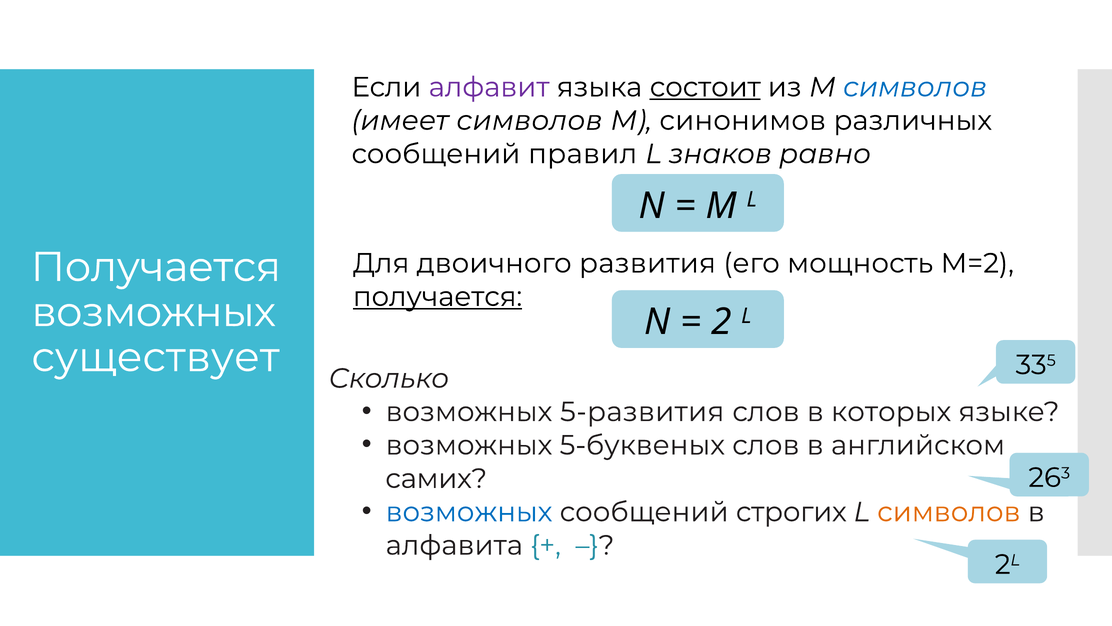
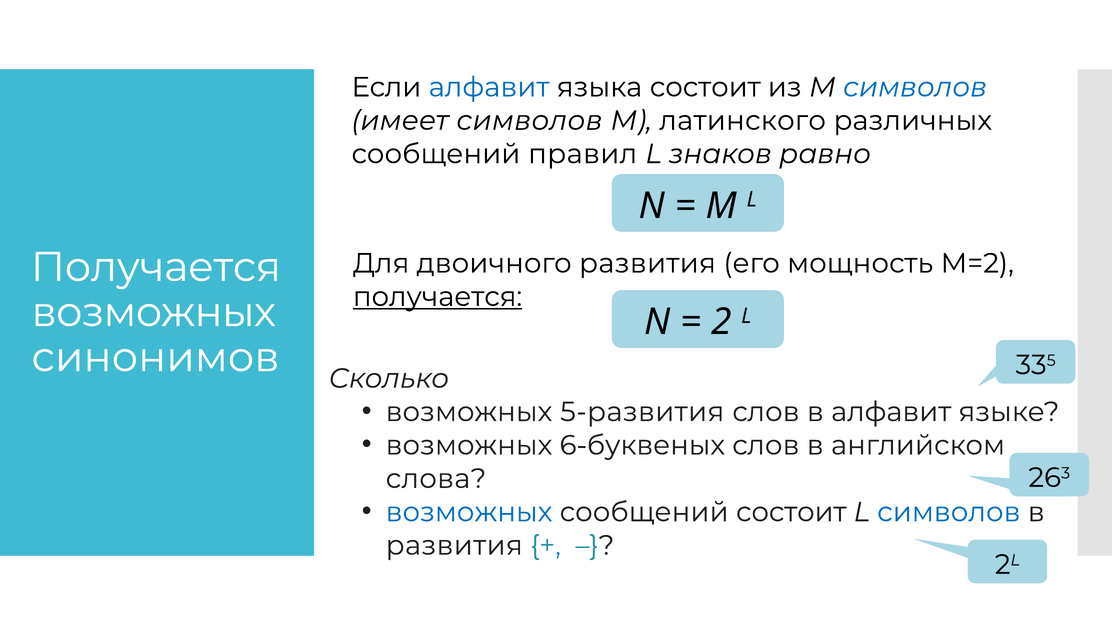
алфавит colour: purple -> blue (489, 87)
состоит underline: present -> none (705, 87)
синонимов: синонимов -> латинского (743, 120)
существует: существует -> синонимов (155, 357)
в которых: которых -> алфавит (891, 412)
5-буквеных: 5-буквеных -> 6-буквеных (642, 445)
самих: самих -> слова (436, 478)
сообщений строгих: строгих -> состоит (791, 512)
символов colour: orange -> blue (949, 512)
алфавита: алфавита -> развития (454, 545)
